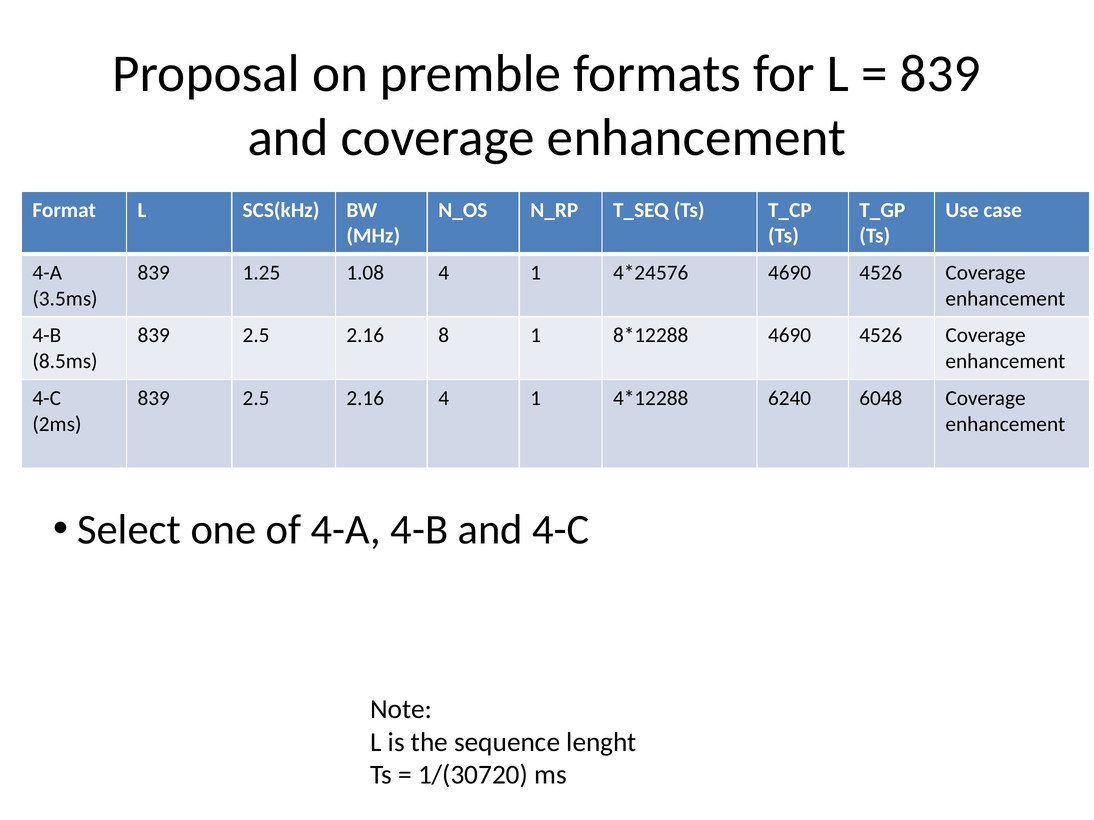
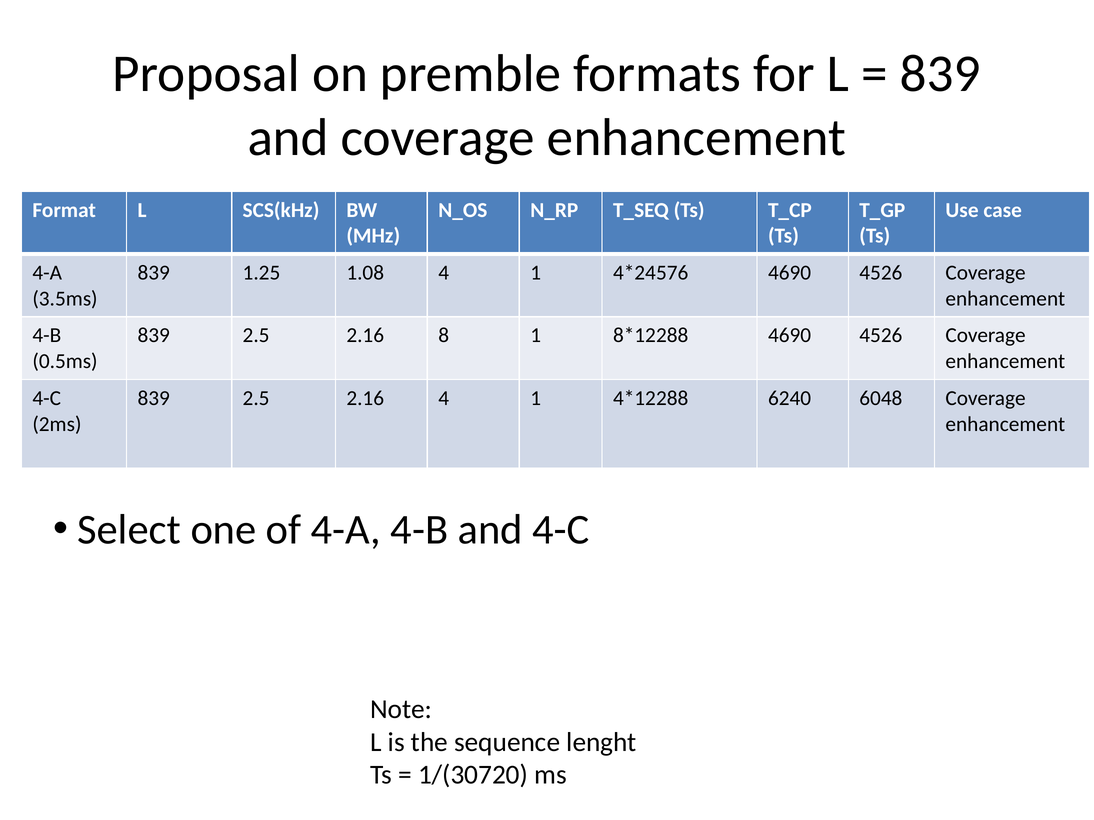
8.5ms: 8.5ms -> 0.5ms (65, 362)
